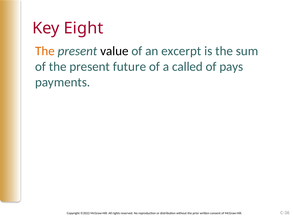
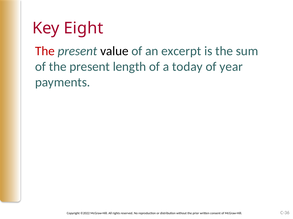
The colour: orange -> red (45, 51)
future: future -> length (130, 67)
called: called -> today (187, 67)
pays: pays -> year (231, 67)
